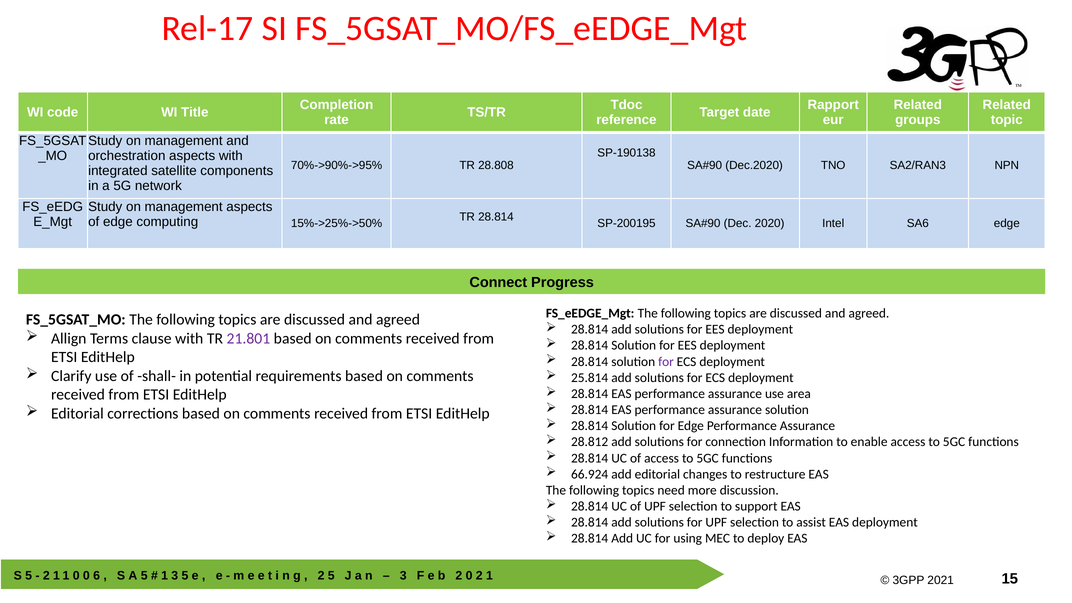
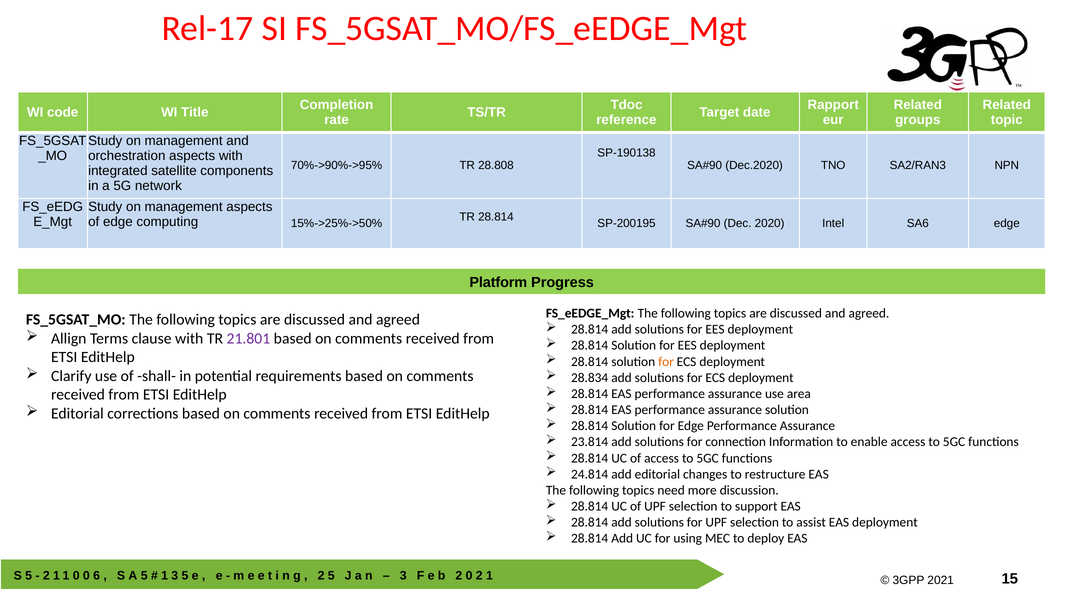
Connect: Connect -> Platform (498, 282)
for colour: purple -> orange (666, 362)
25.814: 25.814 -> 28.834 (590, 378)
28.812: 28.812 -> 23.814 (590, 442)
66.924: 66.924 -> 24.814 (590, 474)
